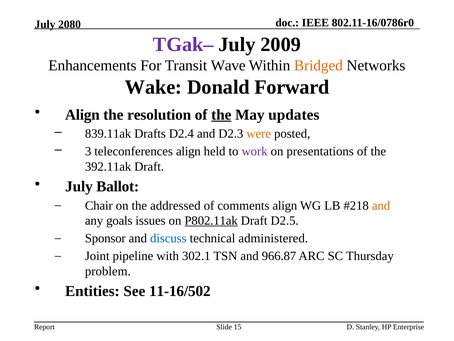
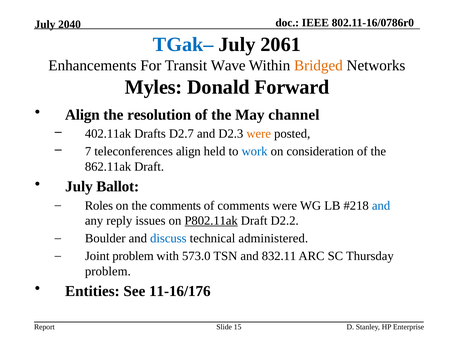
2080: 2080 -> 2040 (70, 24)
TGak– colour: purple -> blue (183, 45)
2009: 2009 -> 2061 (281, 45)
Wake: Wake -> Myles (154, 87)
the underline: present -> none (221, 115)
updates: updates -> channel (294, 115)
839.11ak: 839.11ak -> 402.11ak (108, 134)
D2.4: D2.4 -> D2.7 (181, 134)
3: 3 -> 7 (88, 151)
work colour: purple -> blue (255, 151)
presentations: presentations -> consideration (320, 151)
392.11ak: 392.11ak -> 862.11ak (108, 166)
Chair: Chair -> Roles (99, 205)
the addressed: addressed -> comments (176, 205)
comments align: align -> were (285, 205)
and colour: orange -> blue (381, 205)
goals: goals -> reply (119, 220)
D2.5: D2.5 -> D2.2 (285, 220)
Sponsor: Sponsor -> Boulder (105, 238)
Joint pipeline: pipeline -> problem (133, 256)
302.1: 302.1 -> 573.0 (196, 256)
966.87: 966.87 -> 832.11 (279, 256)
11-16/502: 11-16/502 -> 11-16/176 (180, 291)
